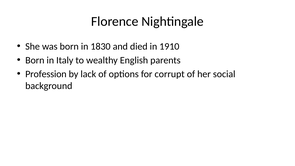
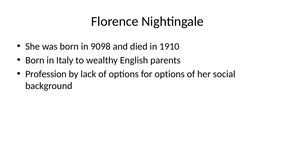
1830: 1830 -> 9098 (101, 46)
for corrupt: corrupt -> options (170, 74)
